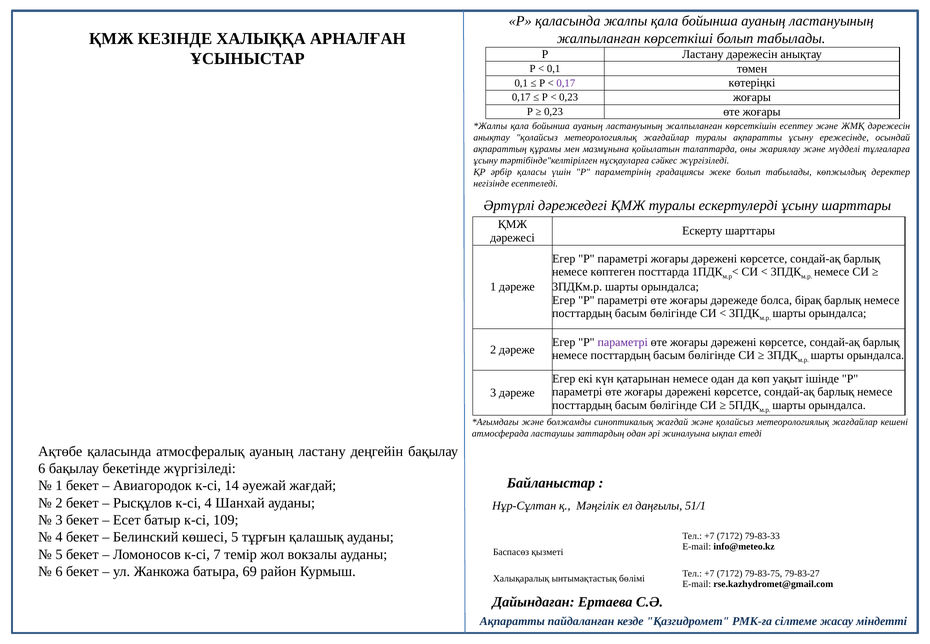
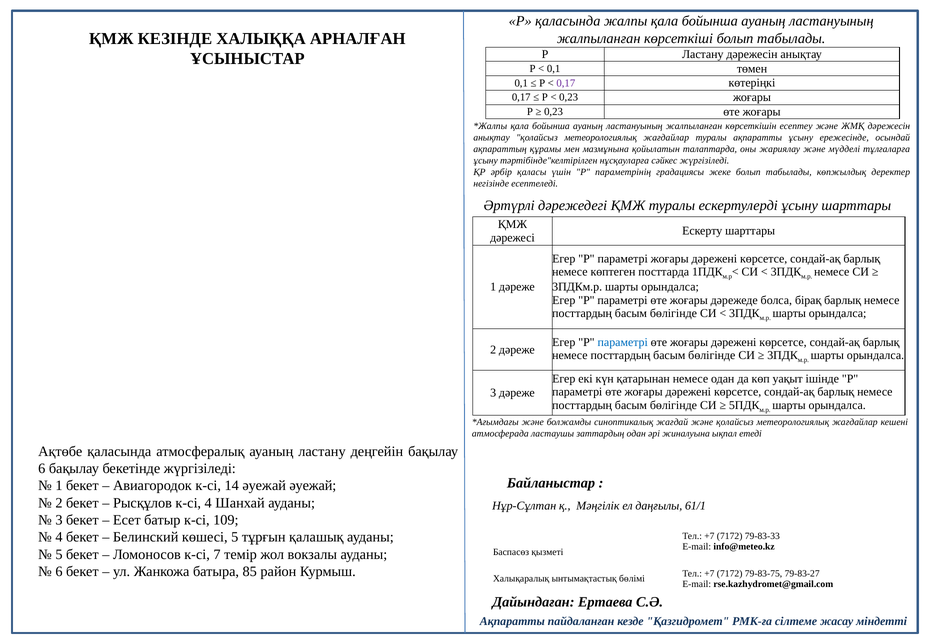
параметрі colour: purple -> blue (623, 342)
әуежай жағдай: жағдай -> әуежай (313, 486)
51/1: 51/1 -> 61/1 (695, 505)
69: 69 -> 85 (250, 571)
